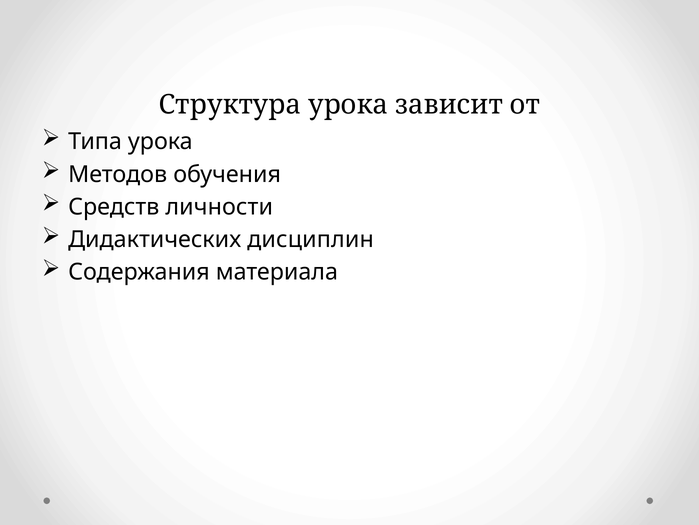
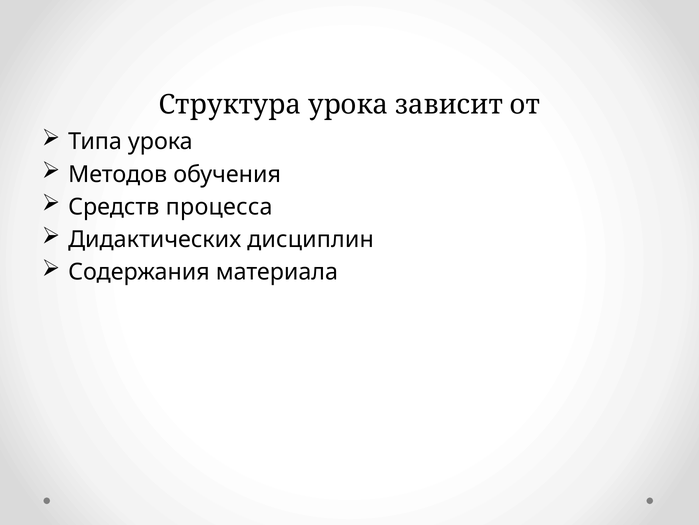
личности: личности -> процесса (219, 207)
